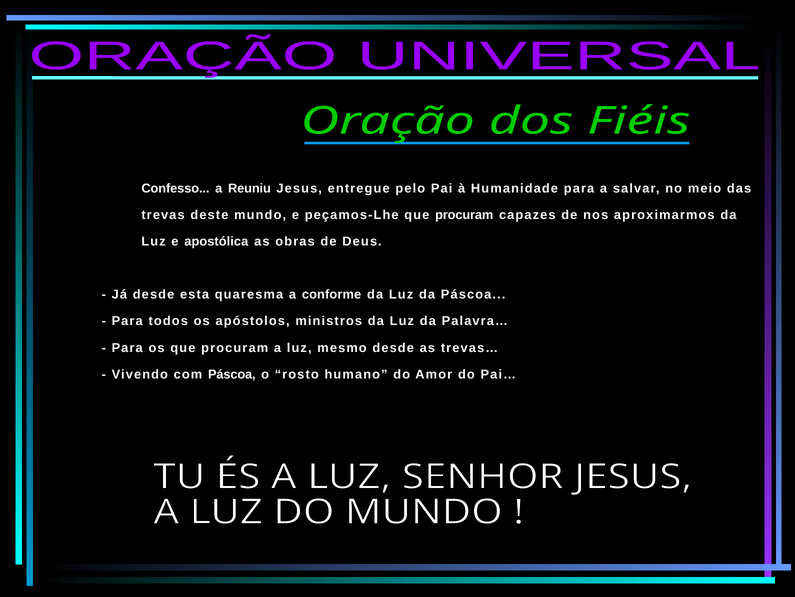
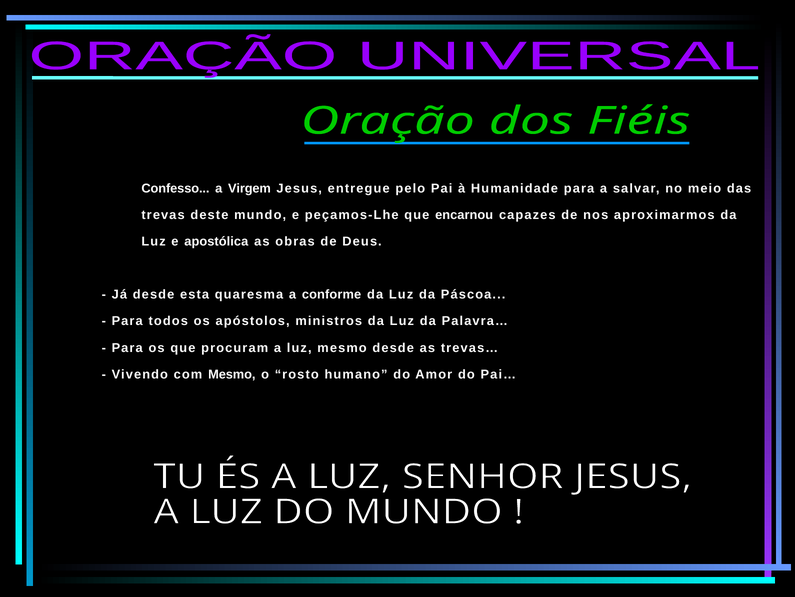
Reuniu: Reuniu -> Virgem (249, 188)
peçamos-Lhe que procuram: procuram -> encarnou (464, 215)
com Páscoa: Páscoa -> Mesmo (232, 374)
